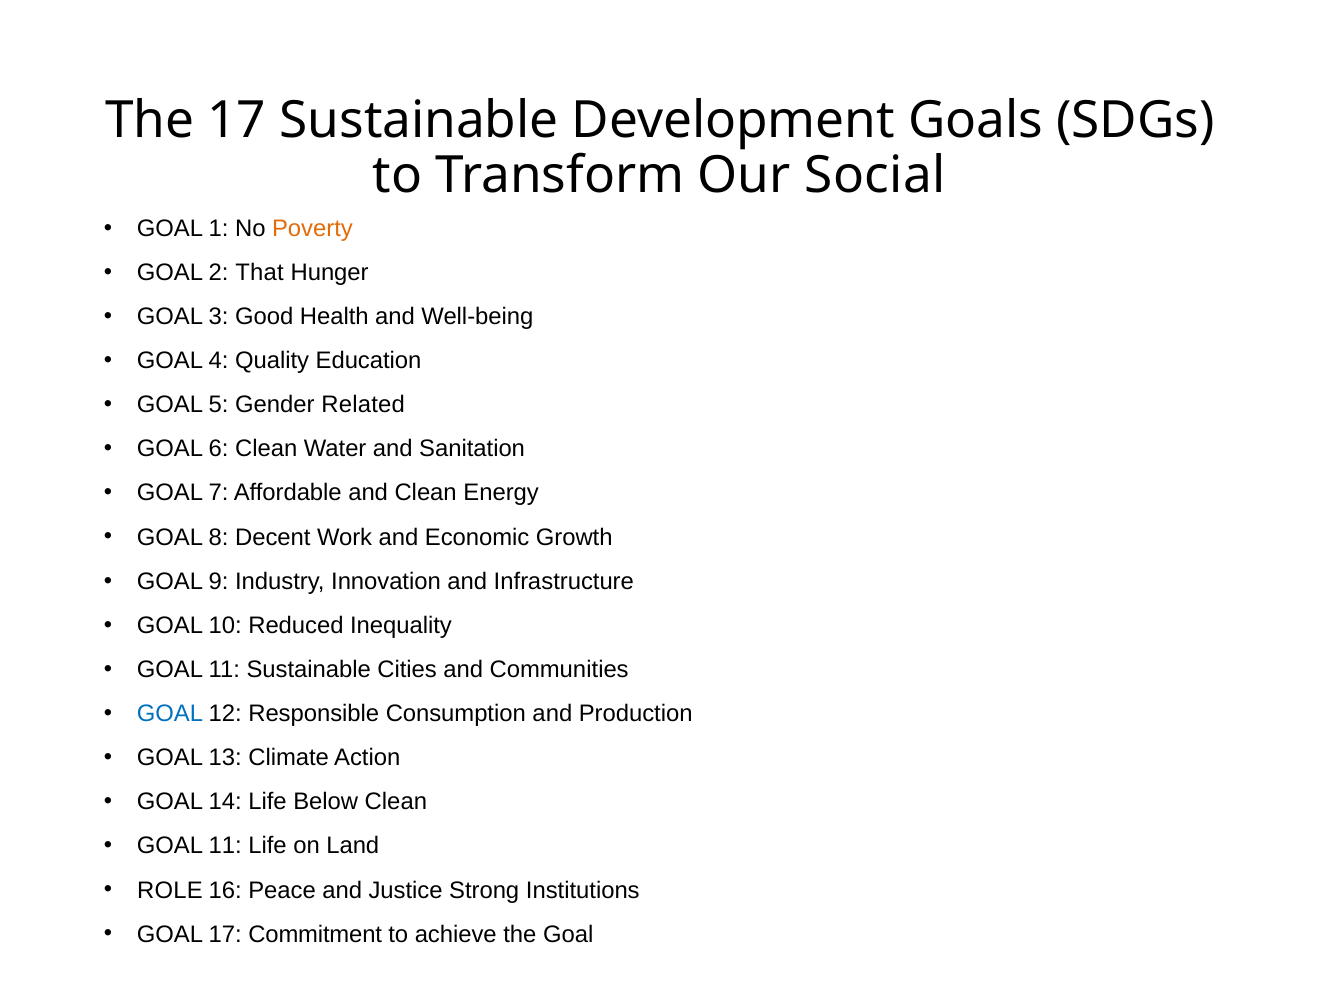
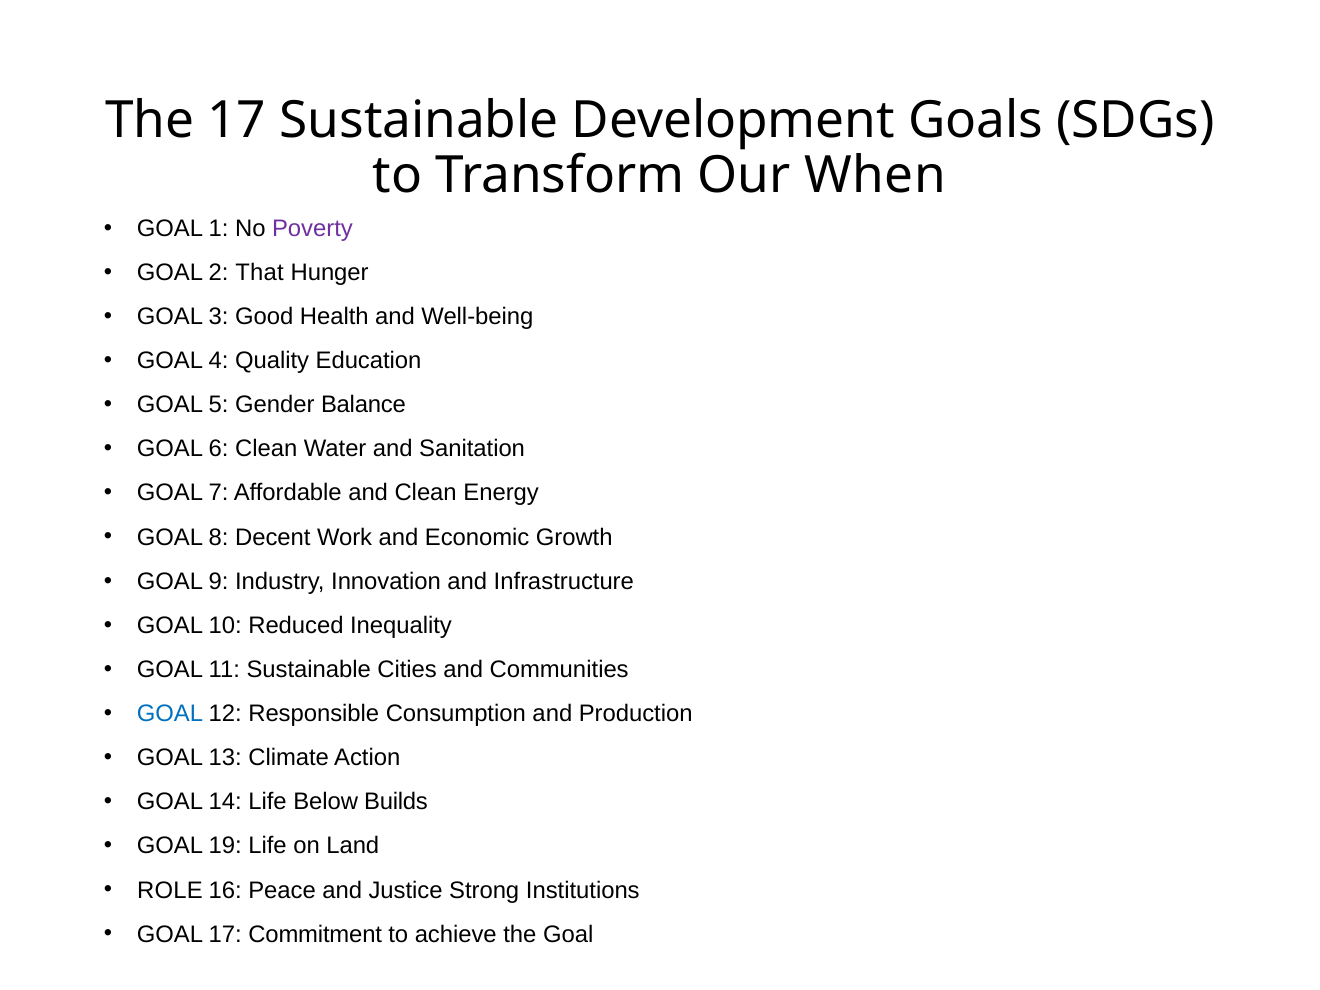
Social: Social -> When (875, 176)
Poverty colour: orange -> purple (312, 228)
Related: Related -> Balance (363, 405)
Below Clean: Clean -> Builds (396, 802)
11: 11 -> 19 (225, 846)
